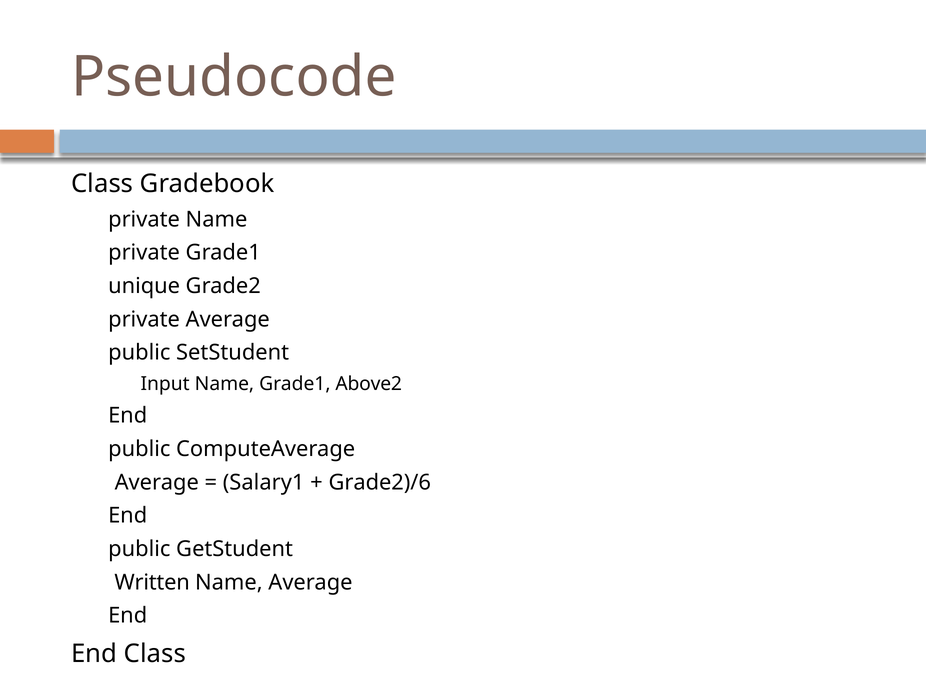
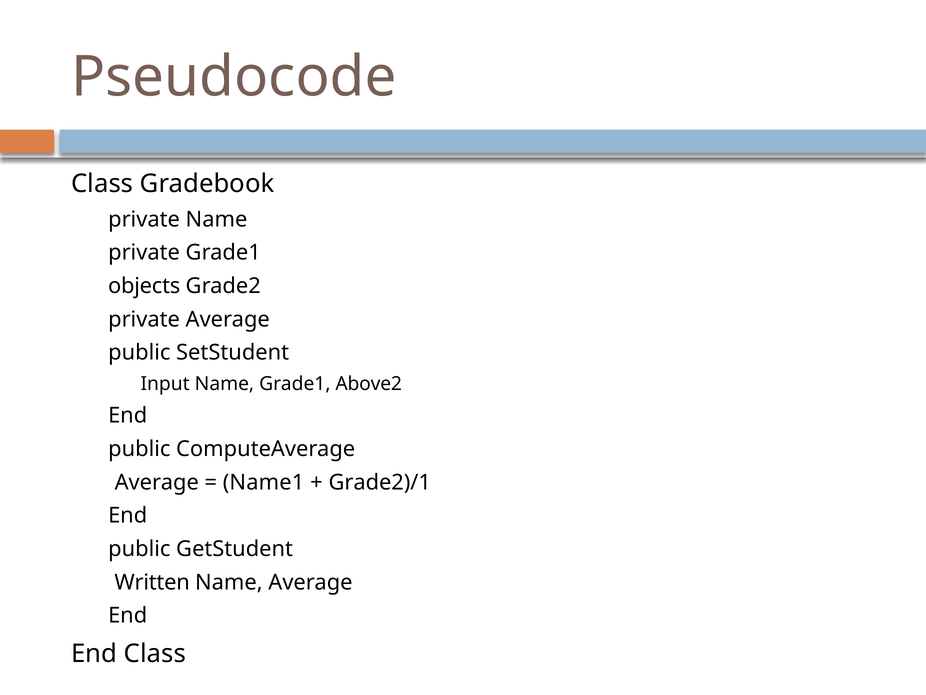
unique: unique -> objects (144, 286)
Salary1: Salary1 -> Name1 (264, 482)
Grade2)/6: Grade2)/6 -> Grade2)/1 (380, 482)
